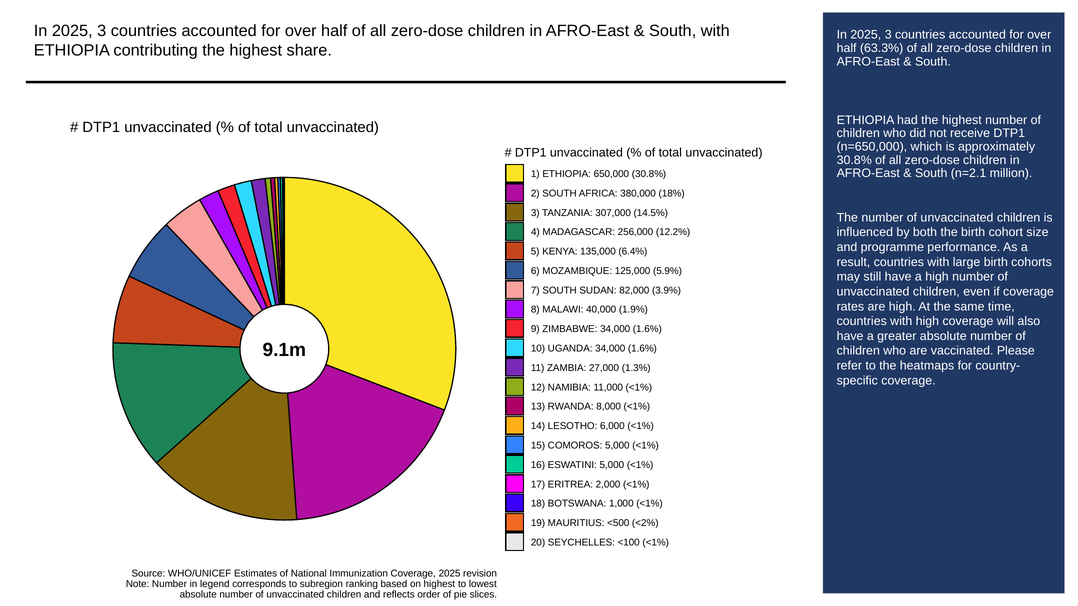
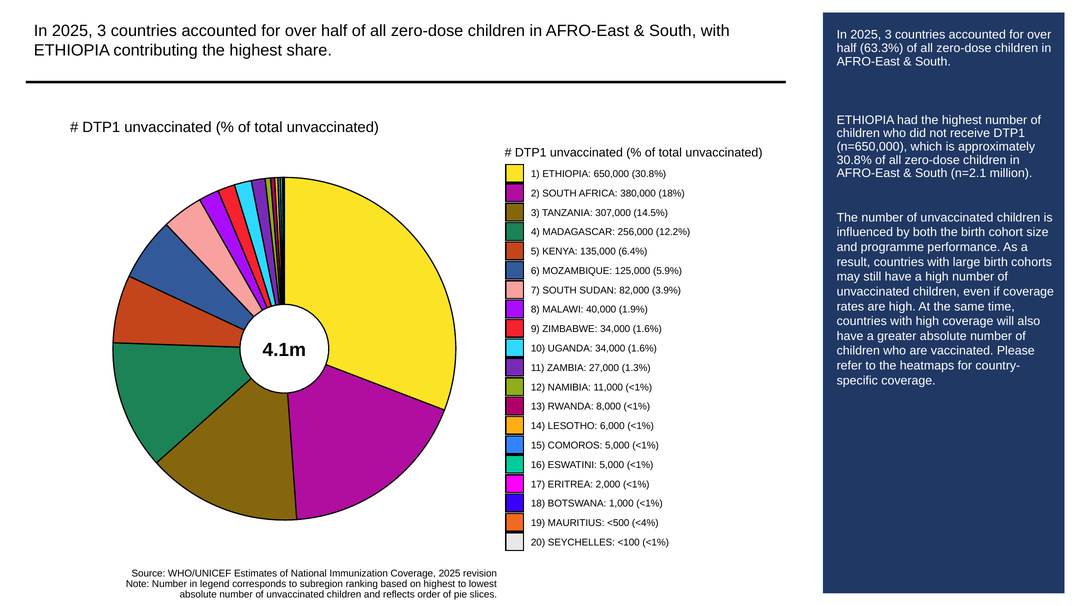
9.1m: 9.1m -> 4.1m (284, 350)
<2%: <2% -> <4% (645, 523)
